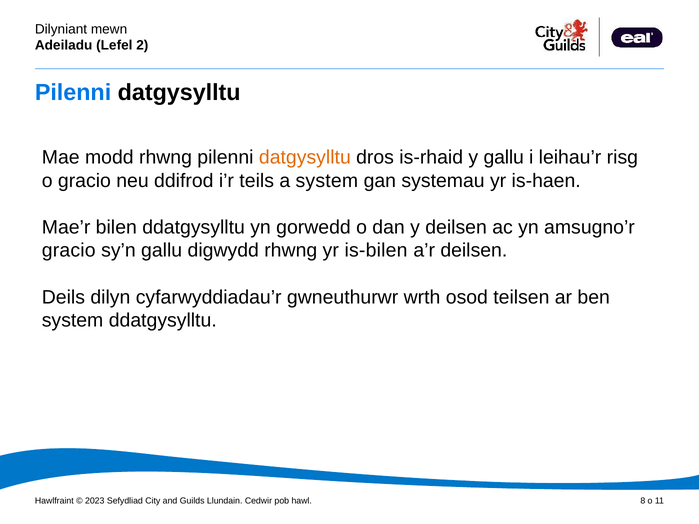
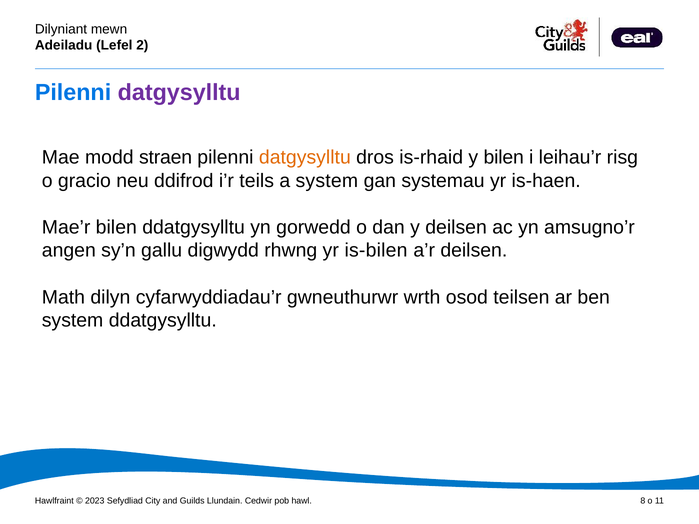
datgysylltu colour: black -> purple (179, 93)
modd rhwng: rhwng -> straen (166, 157)
y gallu: gallu -> bilen (504, 157)
gracio: gracio -> angen (69, 251)
Deils: Deils -> Math (63, 297)
